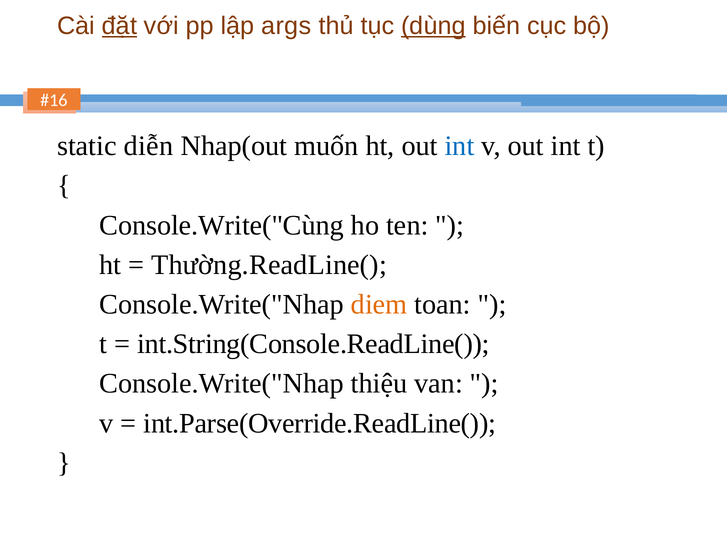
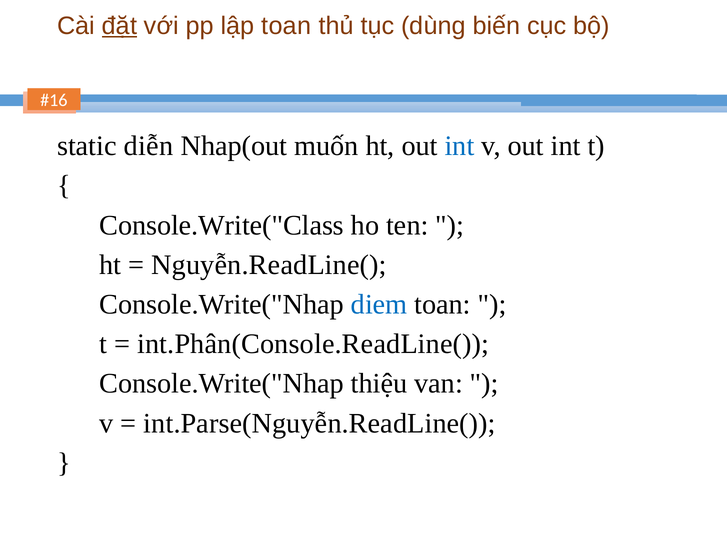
lập args: args -> toan (286, 26)
dùng underline: present -> none (433, 26)
Console.Write("Cùng: Console.Write("Cùng -> Console.Write("Class (222, 225)
Thường.ReadLine(: Thường.ReadLine( -> Nguyễn.ReadLine( (269, 265)
diem colour: orange -> blue (379, 305)
int.String(Console.ReadLine(: int.String(Console.ReadLine( -> int.Phân(Console.ReadLine( (313, 344)
int.Parse(Override.ReadLine(: int.Parse(Override.ReadLine( -> int.Parse(Nguyễn.ReadLine( (320, 423)
